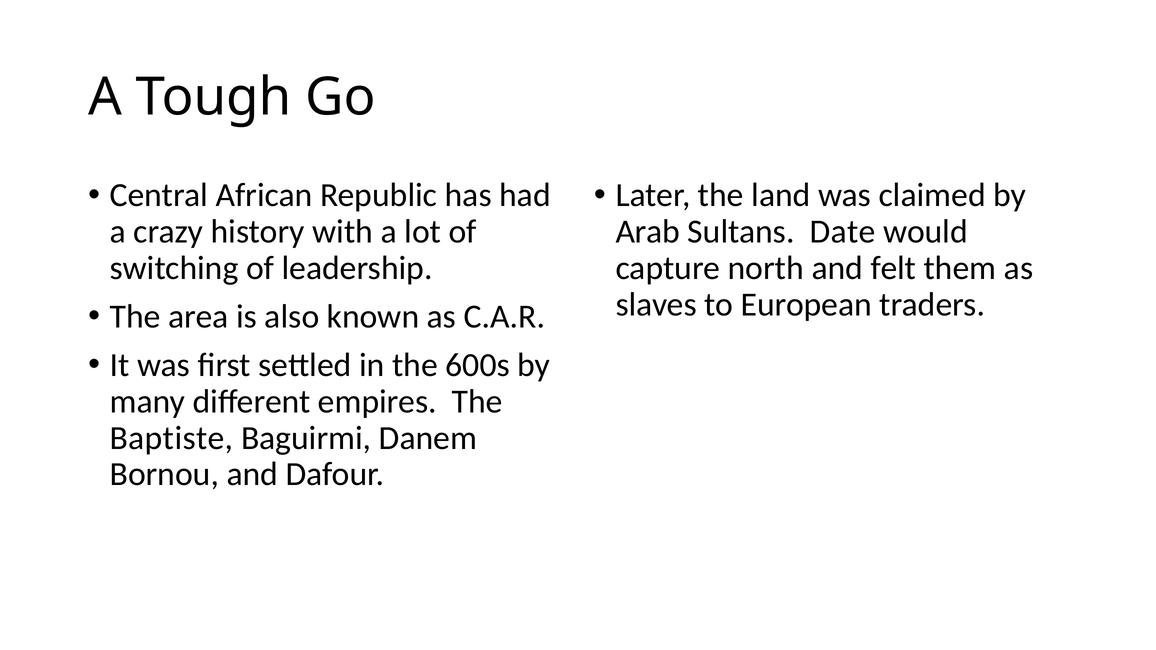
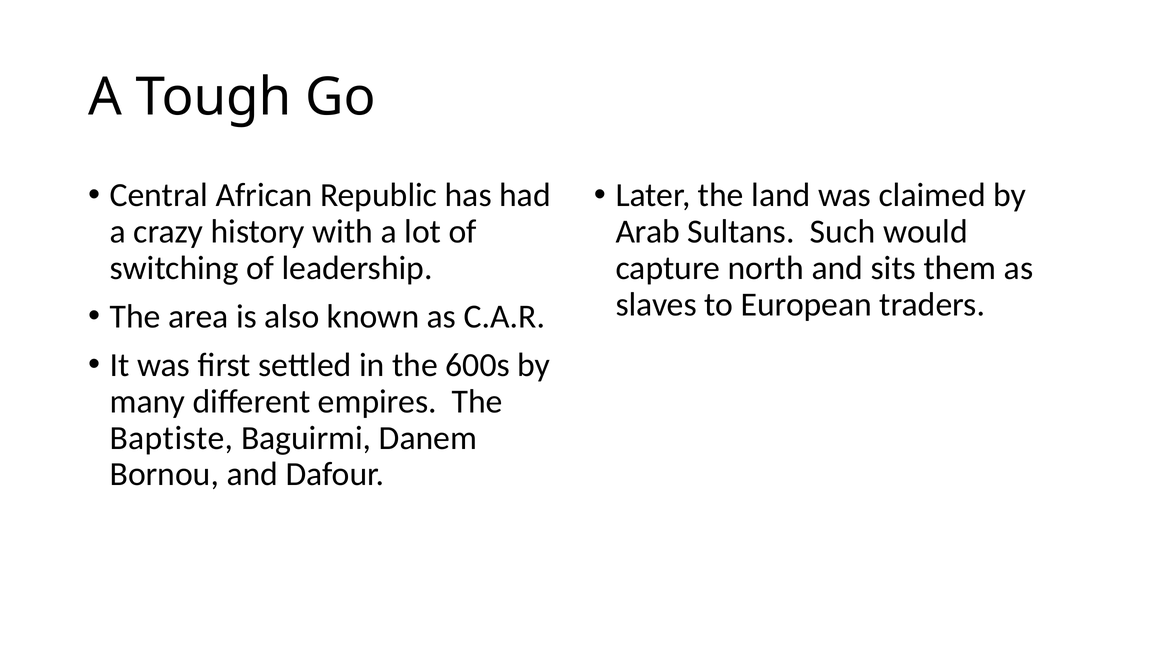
Date: Date -> Such (843, 232)
felt: felt -> sits (893, 268)
